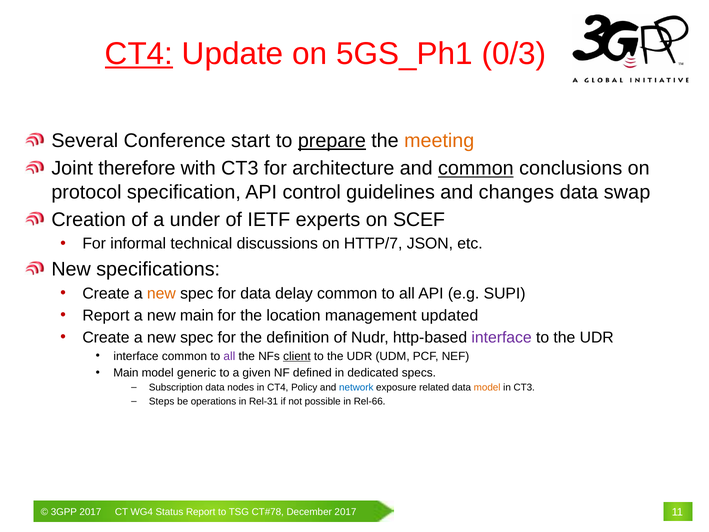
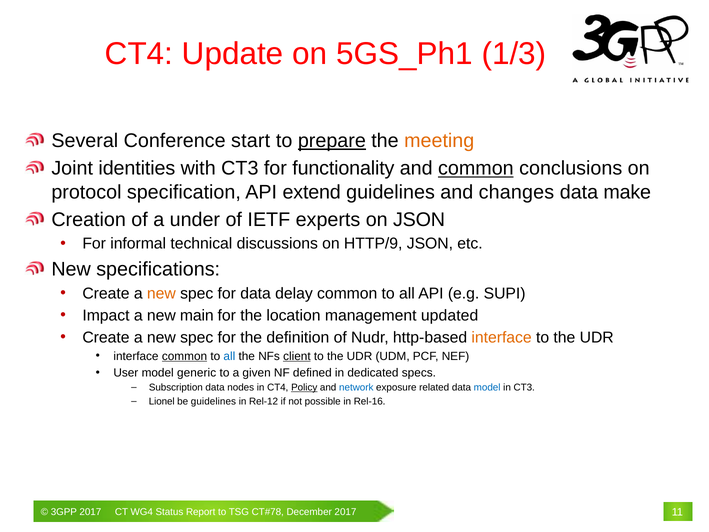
CT4 underline: present -> none (139, 54)
0/3: 0/3 -> 1/3 (514, 54)
therefore: therefore -> identities (137, 168)
architecture: architecture -> functionality (343, 168)
control: control -> extend (312, 192)
swap: swap -> make (627, 192)
on SCEF: SCEF -> JSON (419, 220)
HTTP/7: HTTP/7 -> HTTP/9 (373, 244)
Report: Report -> Impact (106, 315)
interface colour: purple -> orange (502, 337)
common underline: none -> present (185, 356)
all colour: purple -> blue (229, 356)
Main: Main -> User (126, 373)
Policy underline: none -> present (304, 387)
model colour: orange -> blue (487, 387)
Steps: Steps -> Lionel (162, 401)
be operations: operations -> guidelines (213, 401)
Rel-31: Rel-31 -> Rel-12 (264, 401)
Rel-66: Rel-66 -> Rel-16 (370, 401)
